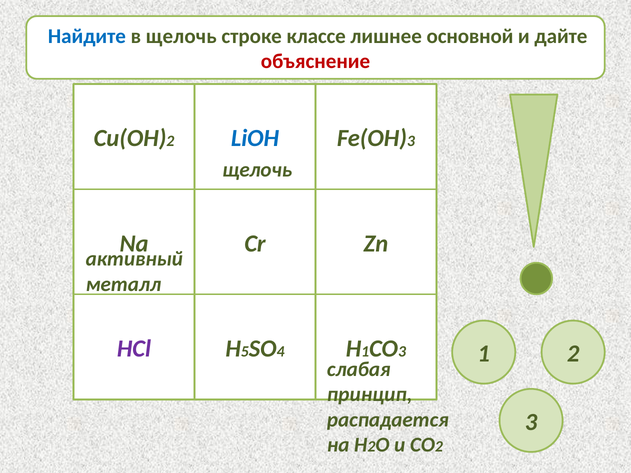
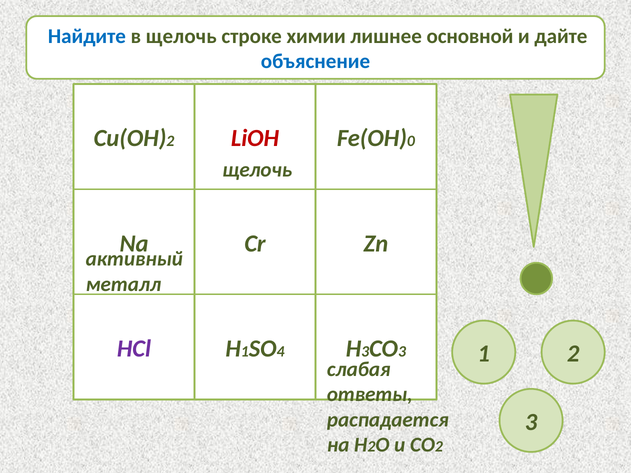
классе: классе -> химии (316, 36)
объяснение colour: red -> blue (315, 62)
LiOH colour: blue -> red (255, 138)
3: 3 -> 0 (411, 141)
5: 5 -> 1 (245, 352)
1: 1 -> 3 (365, 352)
принцип: принцип -> ответы (370, 395)
